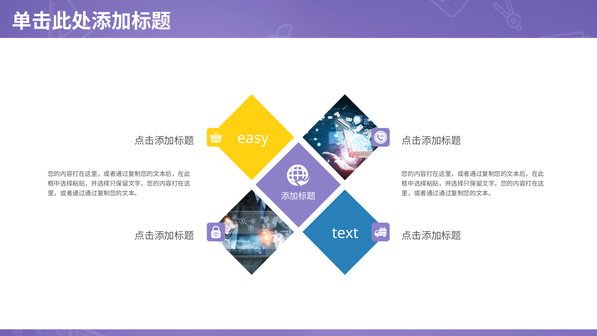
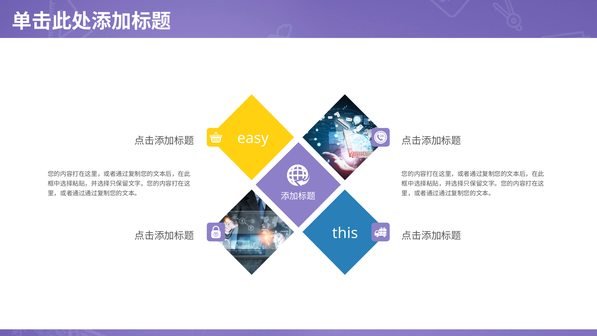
text: text -> this (345, 233)
